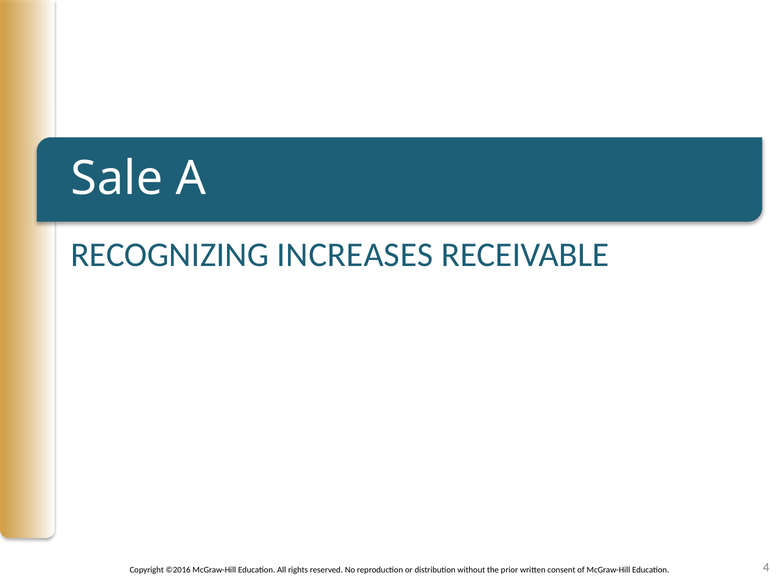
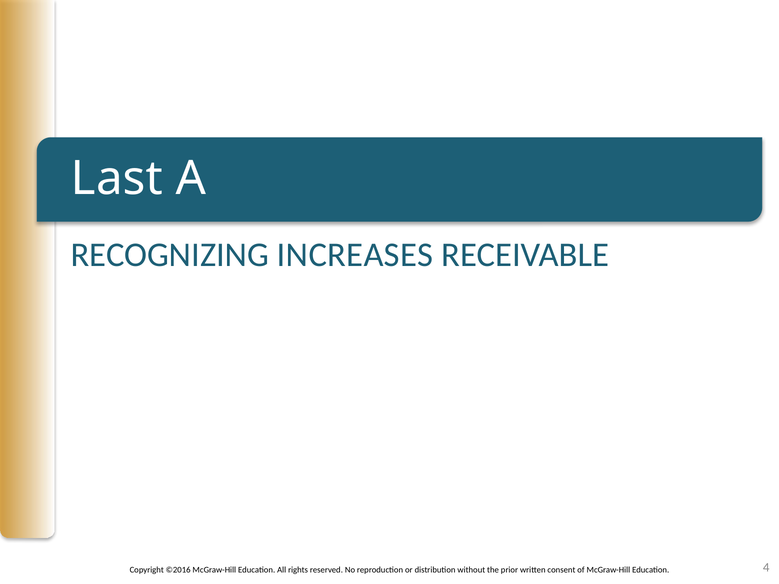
Sale: Sale -> Last (117, 179)
